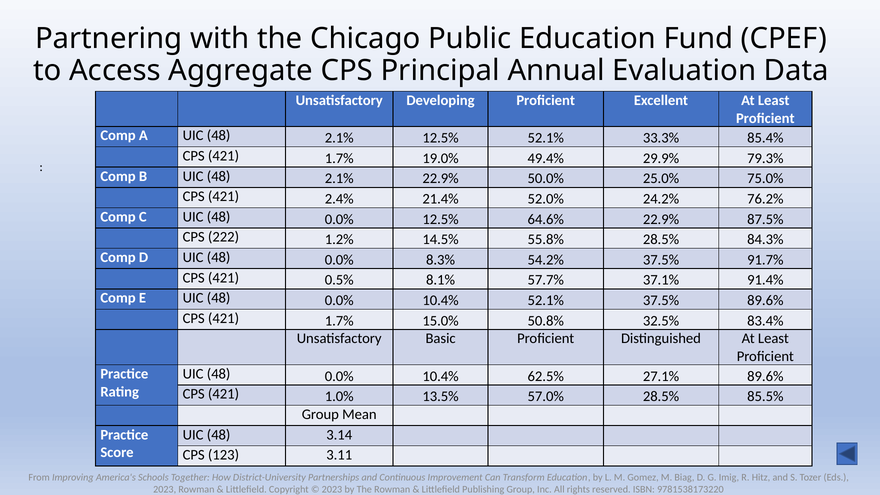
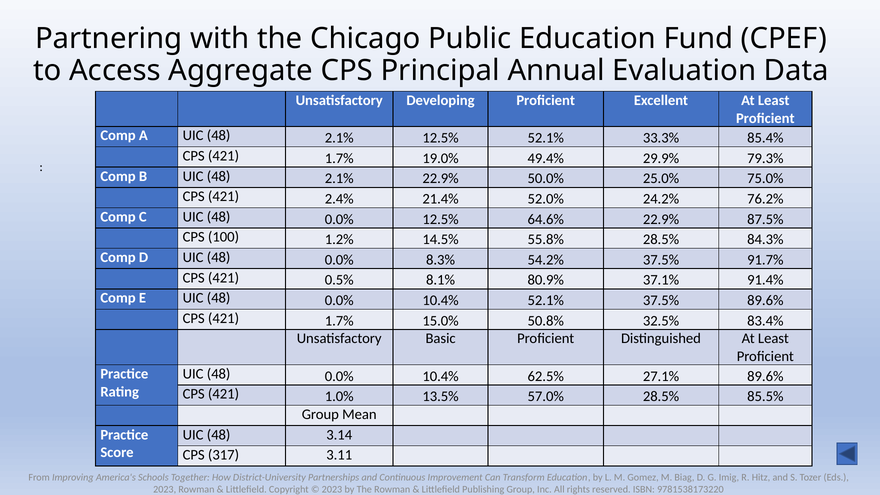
222: 222 -> 100 (224, 237)
57.7%: 57.7% -> 80.9% (546, 280)
123: 123 -> 317 (224, 455)
